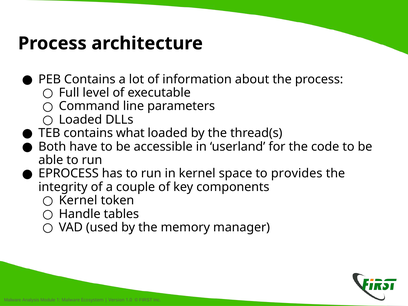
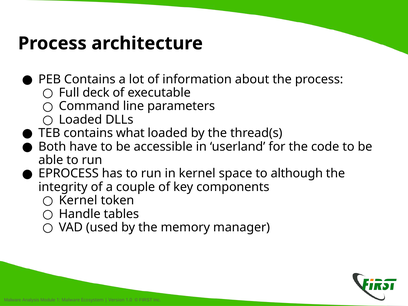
level: level -> deck (96, 93)
provides: provides -> although (297, 174)
